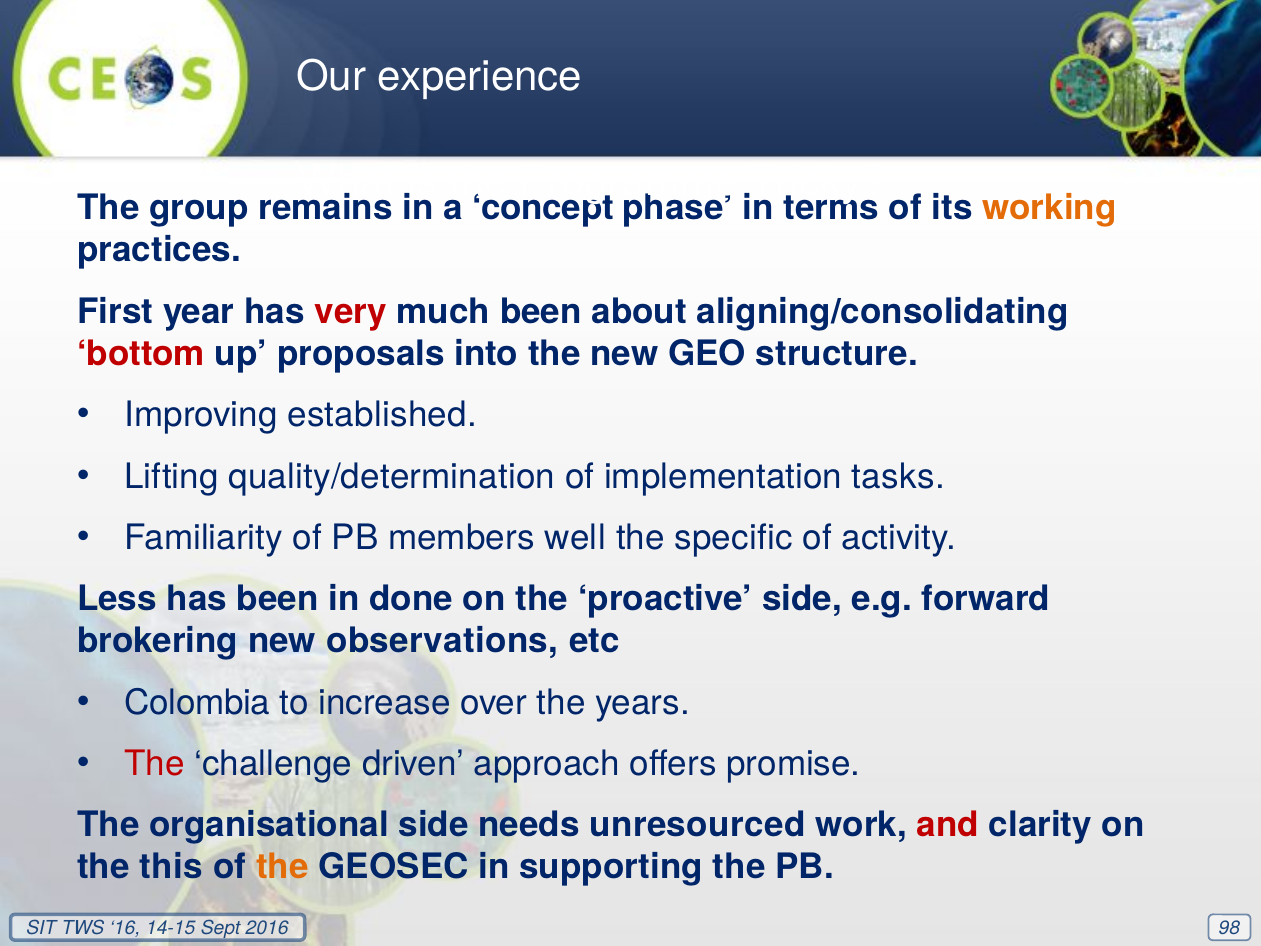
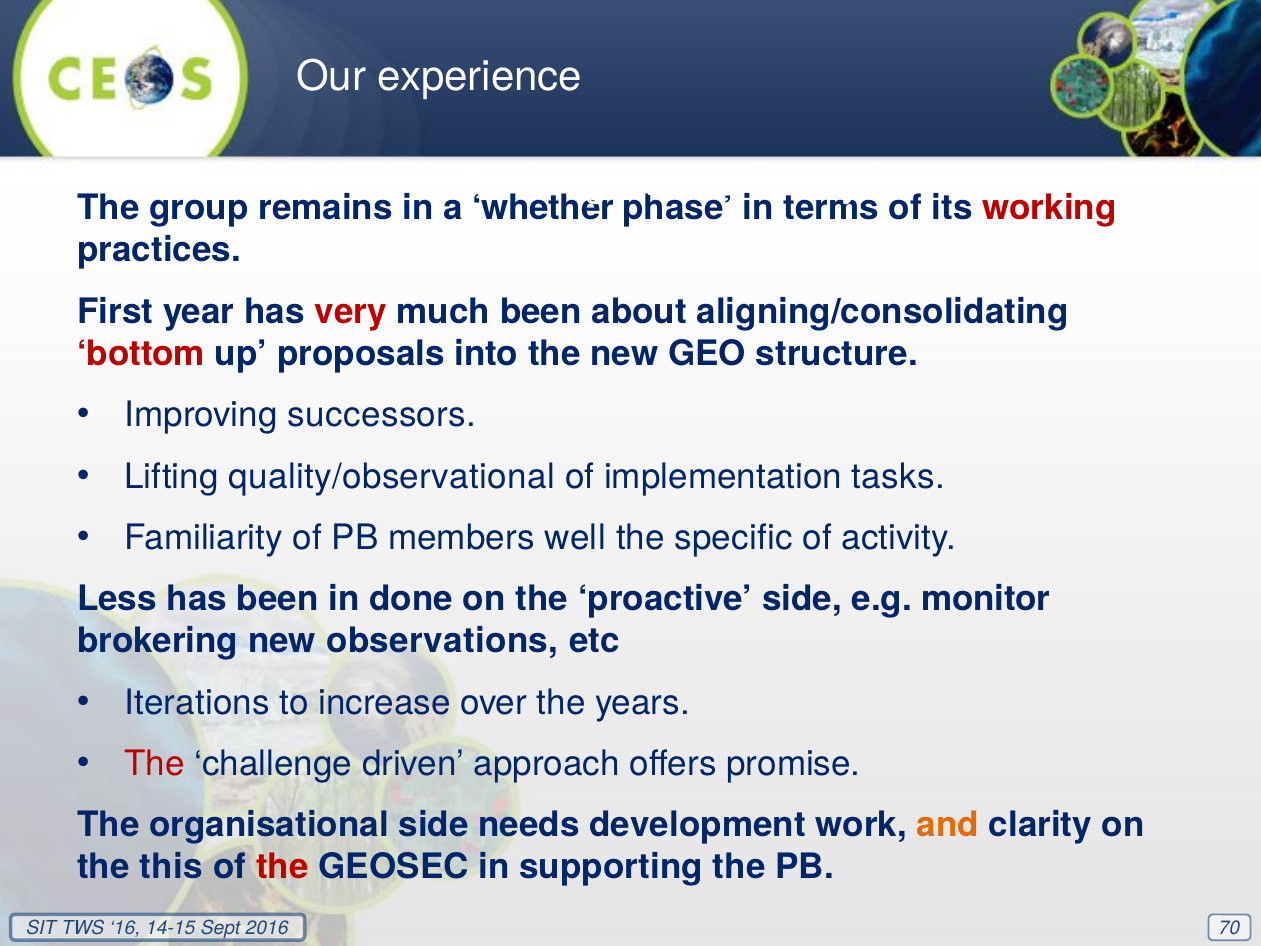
concept: concept -> whether (543, 208)
working colour: orange -> red (1049, 208)
established: established -> successors (382, 415)
quality/determination: quality/determination -> quality/observational (392, 476)
forward: forward -> monitor (986, 599)
Colombia: Colombia -> Iterations (197, 702)
unresourced: unresourced -> development (698, 825)
and colour: red -> orange (948, 825)
the colour: orange -> red (283, 867)
98: 98 -> 70 (1229, 928)
